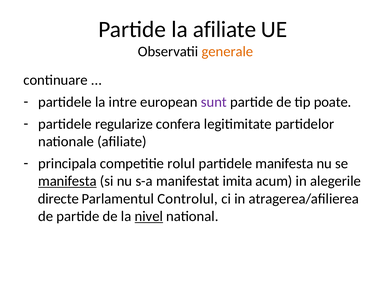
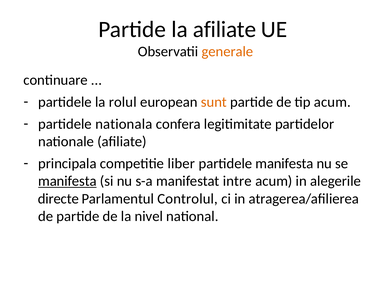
intre: intre -> rolul (123, 102)
sunt colour: purple -> orange (214, 102)
tip poate: poate -> acum (332, 102)
regularize: regularize -> nationala (124, 124)
rolul: rolul -> liber (181, 164)
imita: imita -> intre (237, 181)
nivel underline: present -> none (149, 217)
